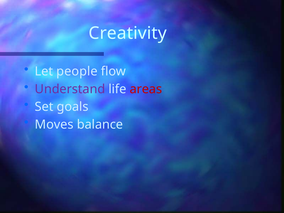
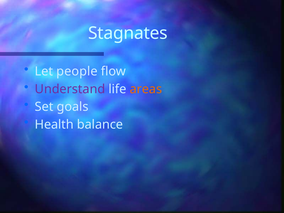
Creativity: Creativity -> Stagnates (128, 33)
areas colour: red -> orange (146, 89)
Moves: Moves -> Health (54, 124)
